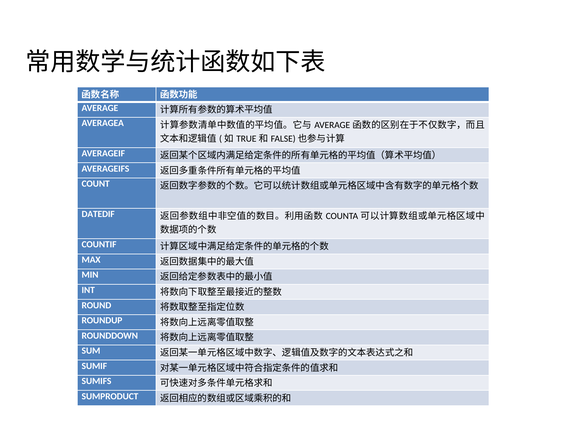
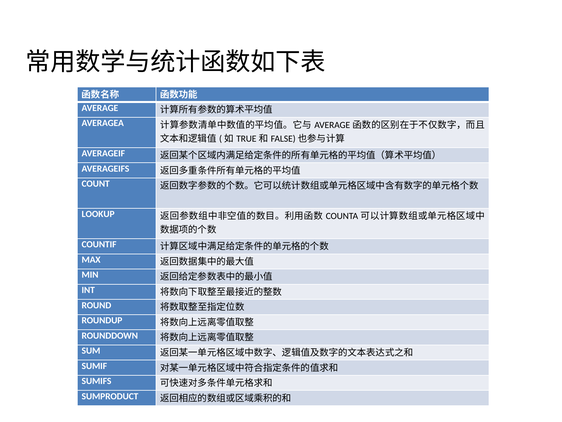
DATEDIF: DATEDIF -> LOOKUP (98, 214)
